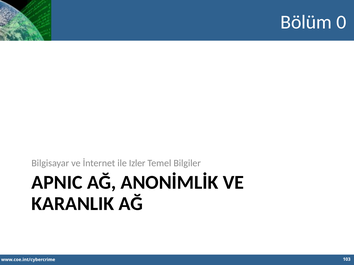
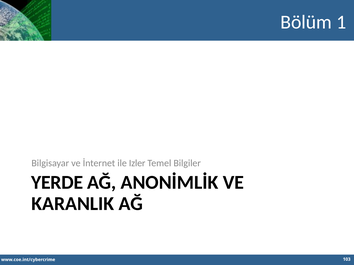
0: 0 -> 1 (341, 22)
APNIC: APNIC -> YERDE (57, 183)
